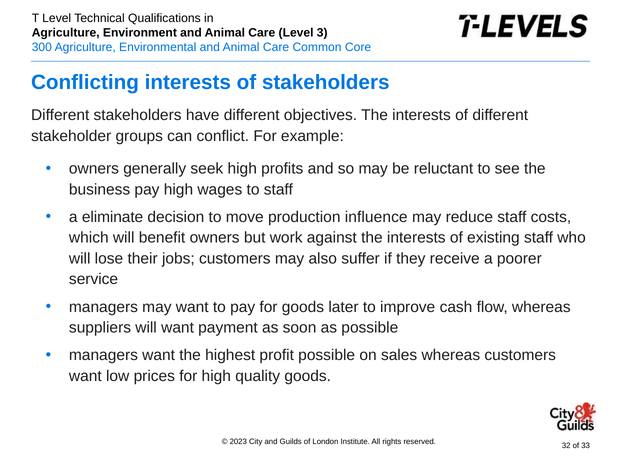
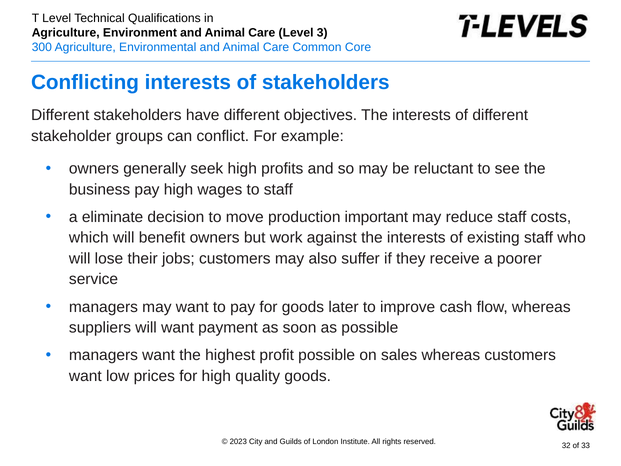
influence: influence -> important (376, 217)
